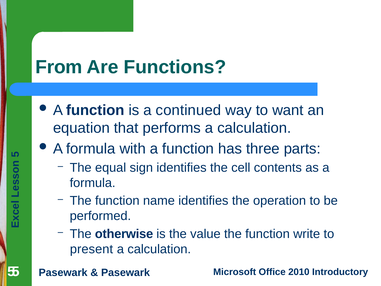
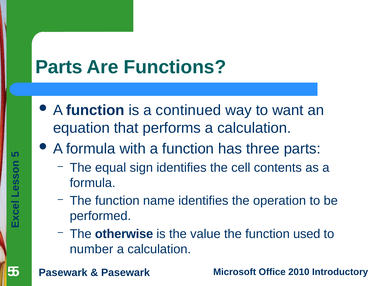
From: From -> Parts (59, 67)
write: write -> used (307, 234)
present: present -> number (91, 249)
